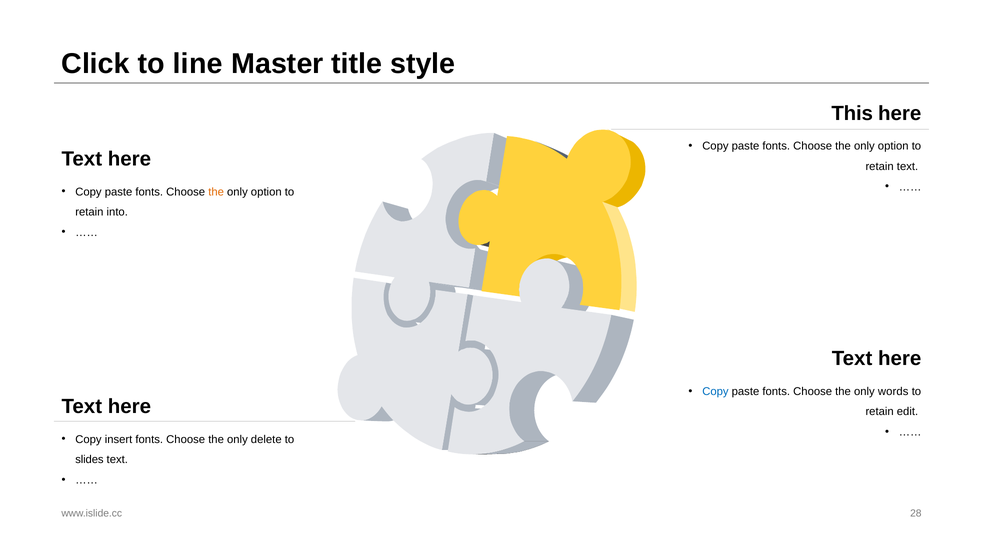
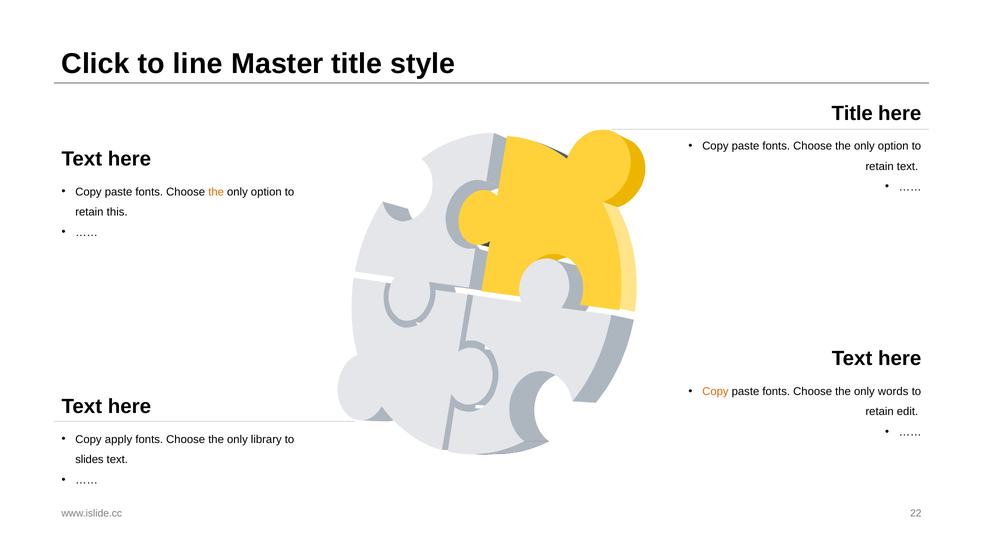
This: This -> Title (852, 113)
into: into -> this (117, 212)
Copy colour: blue -> orange (715, 391)
insert: insert -> apply (119, 439)
delete: delete -> library (266, 439)
28: 28 -> 22 (916, 513)
